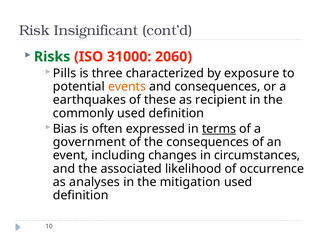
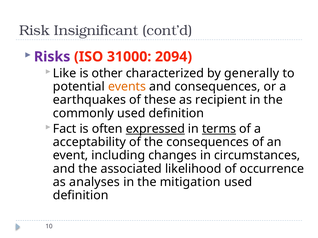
Risks colour: green -> purple (52, 57)
2060: 2060 -> 2094 (174, 57)
Pills: Pills -> Like (65, 73)
three: three -> other (107, 73)
exposure: exposure -> generally (252, 73)
Bias: Bias -> Fact (65, 129)
expressed underline: none -> present (155, 129)
government: government -> acceptability (89, 142)
